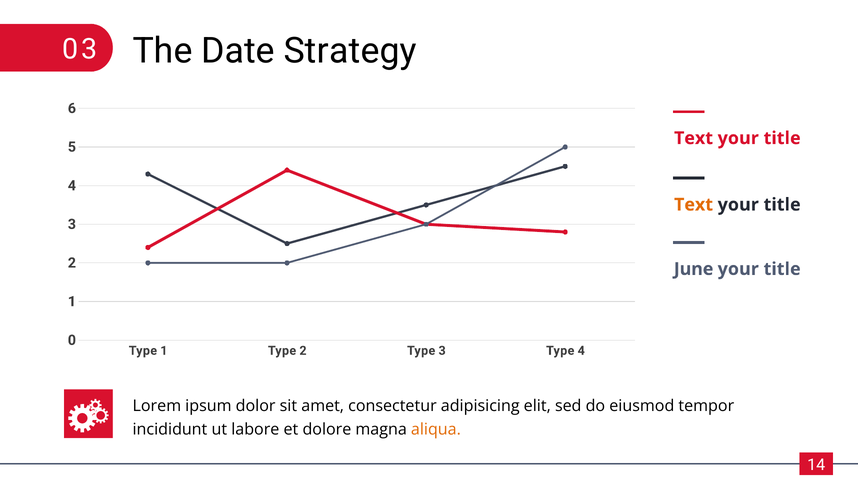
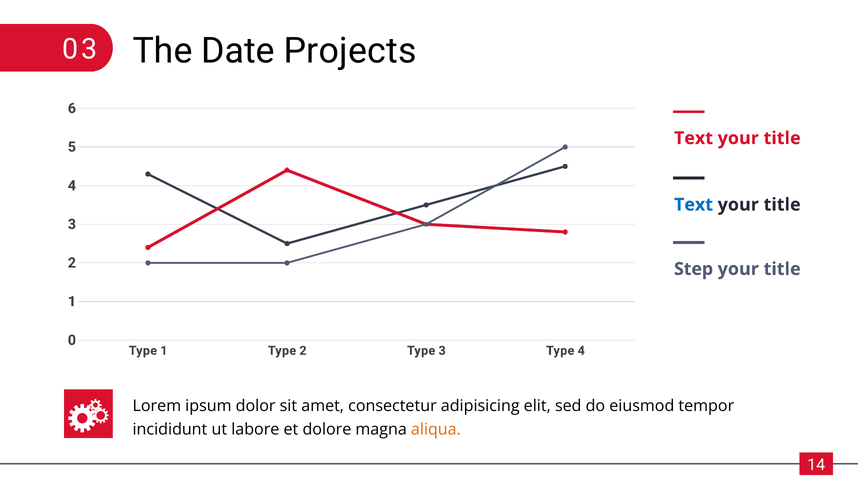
Strategy: Strategy -> Projects (350, 51)
Text colour: orange -> blue (694, 205)
June: June -> Step (694, 269)
